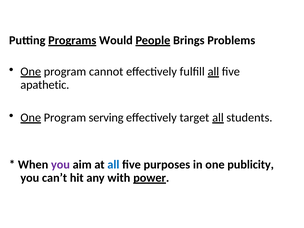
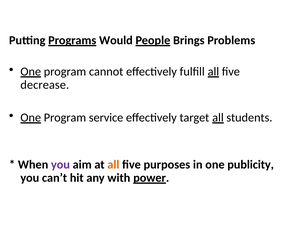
apathetic: apathetic -> decrease (45, 85)
serving: serving -> service (106, 118)
all colour: blue -> orange (113, 165)
